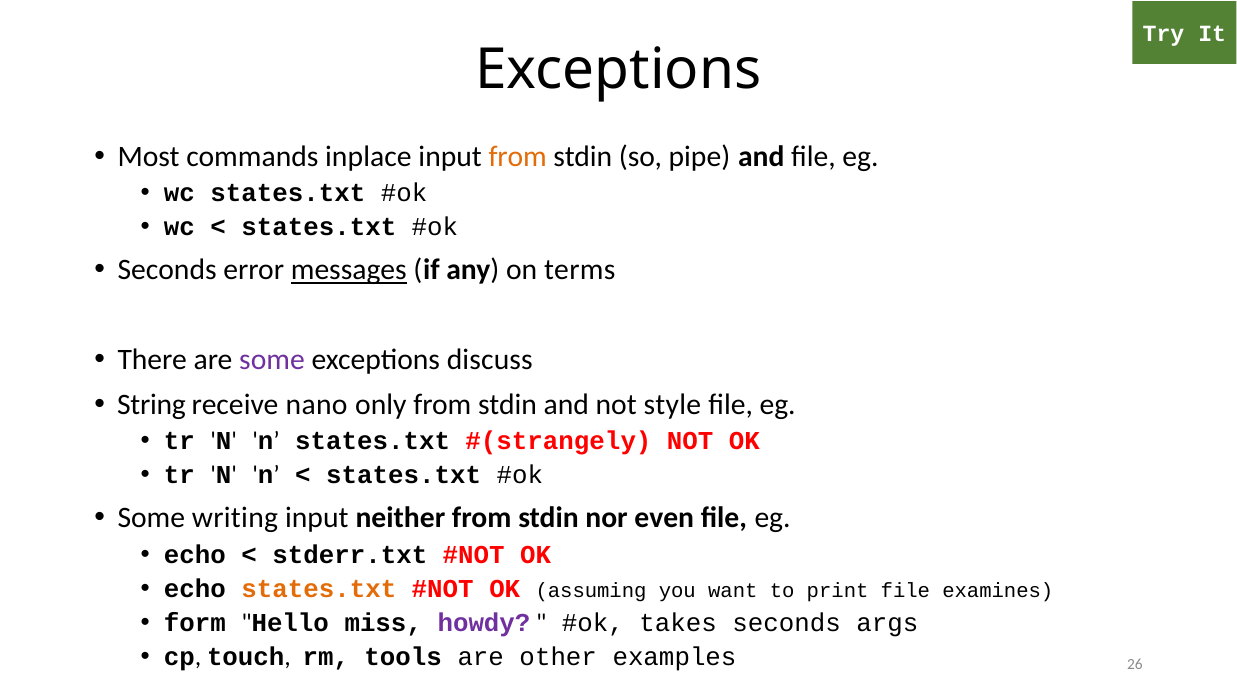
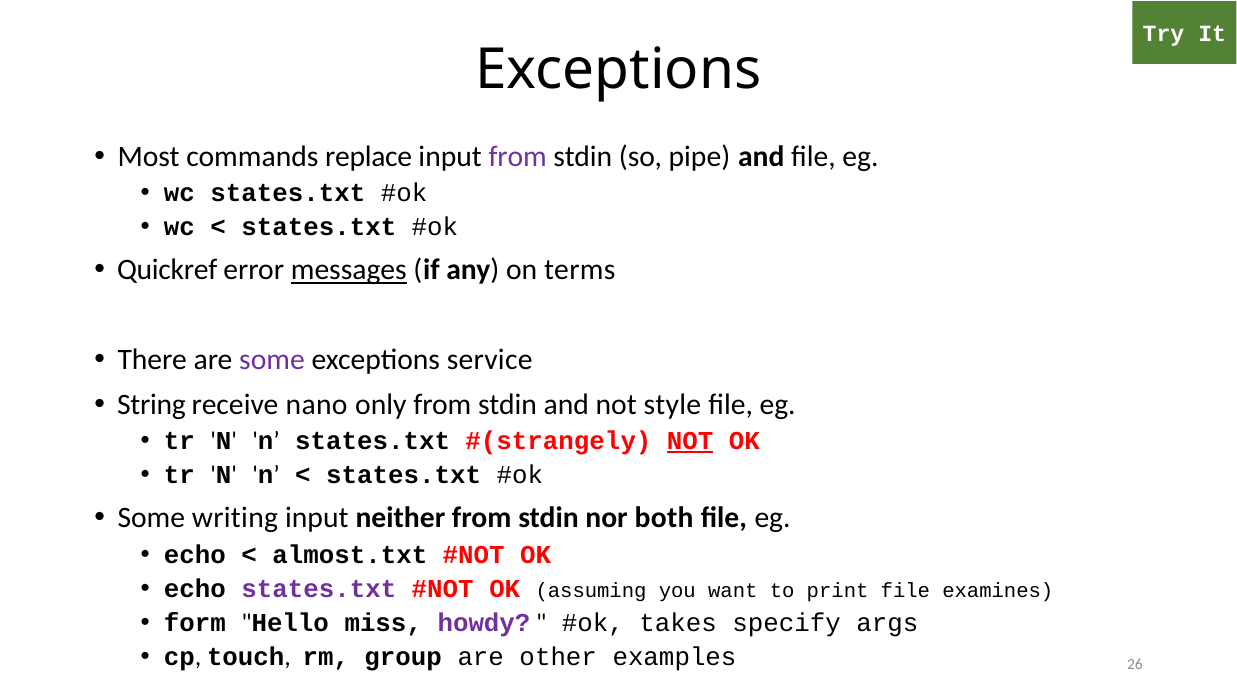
inplace: inplace -> replace (369, 157)
from colour: orange -> purple (518, 157)
Seconds: Seconds -> Quickref (167, 270)
discuss: discuss -> service (490, 360)
NOT underline: none -> present (690, 441)
even: even -> both (664, 518)
stderr.txt: stderr.txt -> almost.txt (350, 554)
states.txt colour: orange -> purple (319, 589)
takes seconds: seconds -> specify (787, 623)
tools: tools -> group (403, 657)
